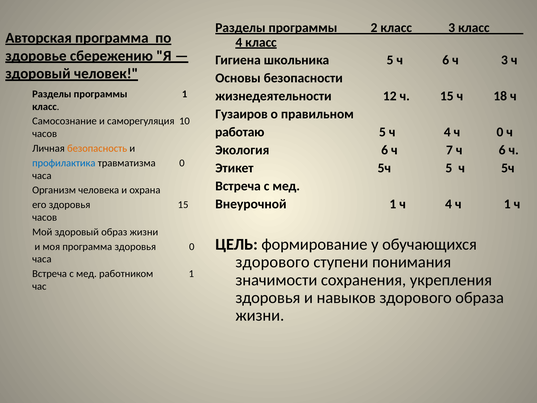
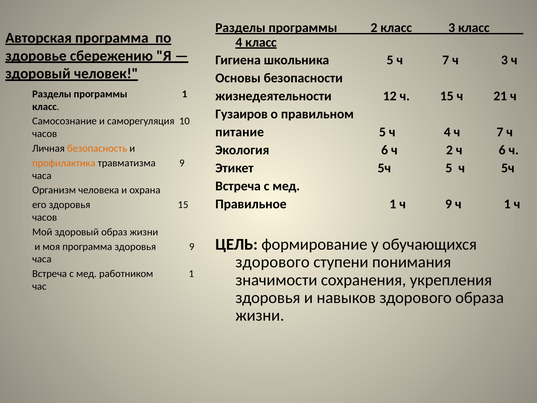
5 ч 6: 6 -> 7 (446, 60)
18: 18 -> 21 (500, 96)
работаю: работаю -> питание (240, 132)
4 ч 0: 0 -> 7 (500, 132)
ч 7: 7 -> 2 (449, 150)
профилактика colour: blue -> orange (64, 163)
травматизма 0: 0 -> 9 (182, 163)
Внеурочной: Внеурочной -> Правильное (251, 204)
1 ч 4: 4 -> 9 (449, 204)
здоровья 0: 0 -> 9 (192, 247)
